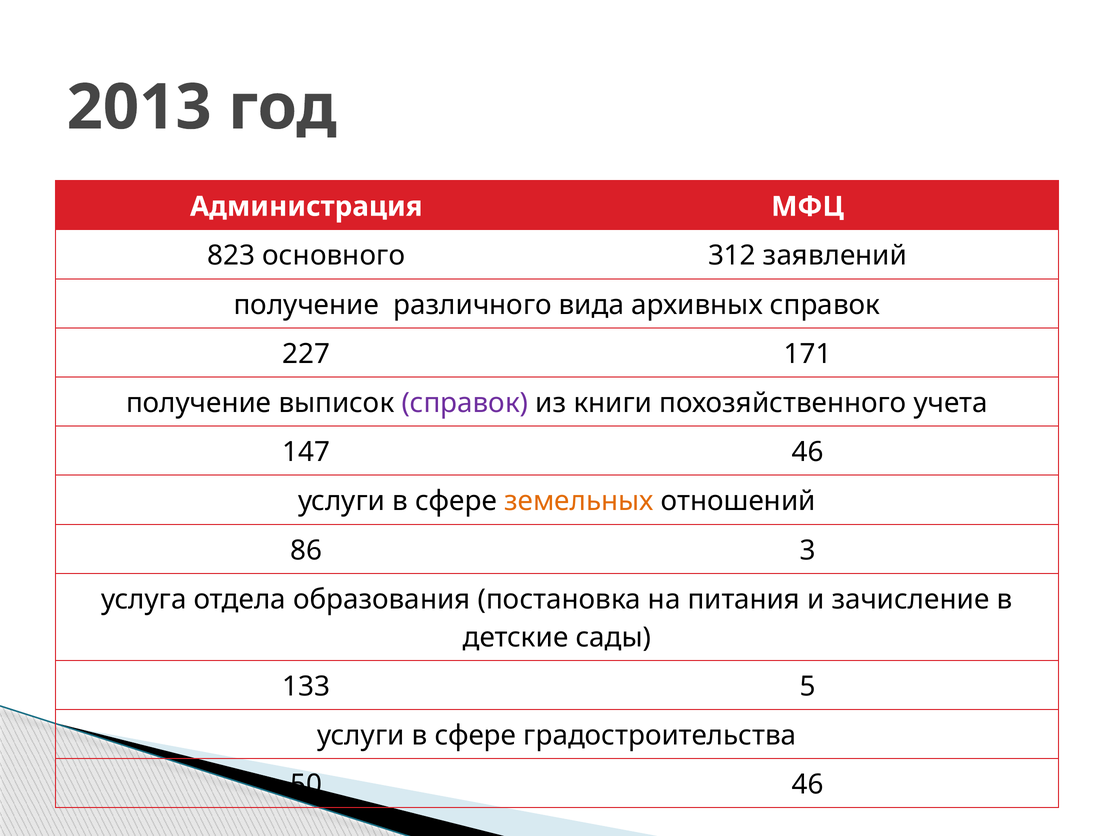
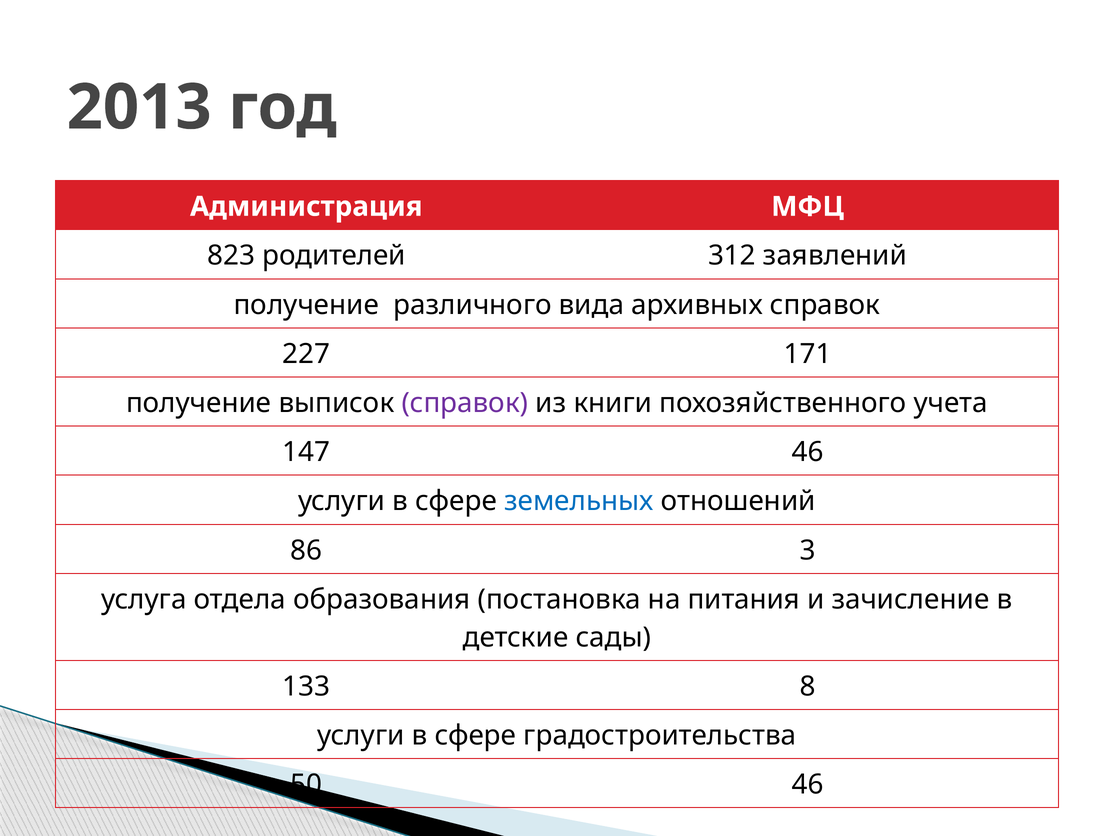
основного: основного -> родителей (334, 256)
земельных colour: orange -> blue (579, 501)
5: 5 -> 8 (808, 686)
